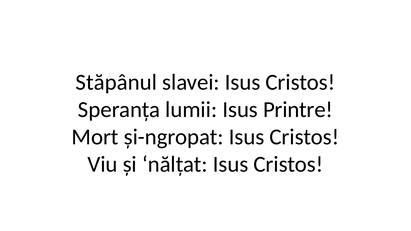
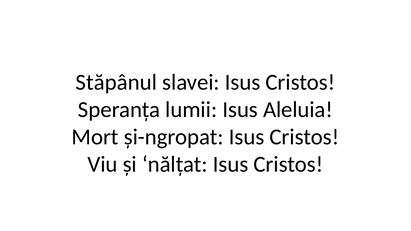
Printre: Printre -> Aleluia (298, 110)
